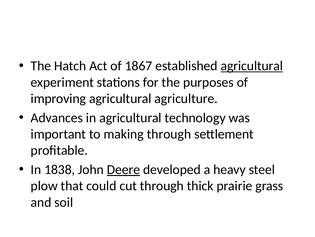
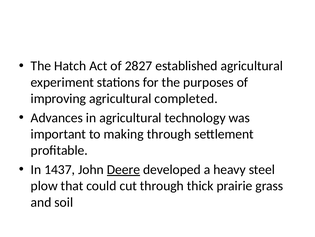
1867: 1867 -> 2827 (139, 66)
agricultural underline: present -> none (252, 66)
agriculture: agriculture -> completed (186, 98)
1838: 1838 -> 1437 (60, 169)
